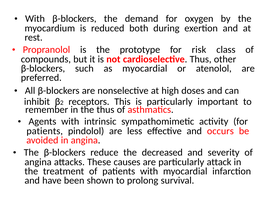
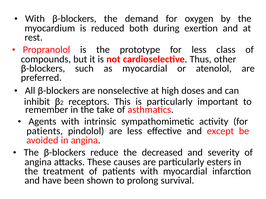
for risk: risk -> less (199, 50)
the thus: thus -> take (105, 110)
occurs: occurs -> except (220, 131)
attack: attack -> esters (219, 162)
